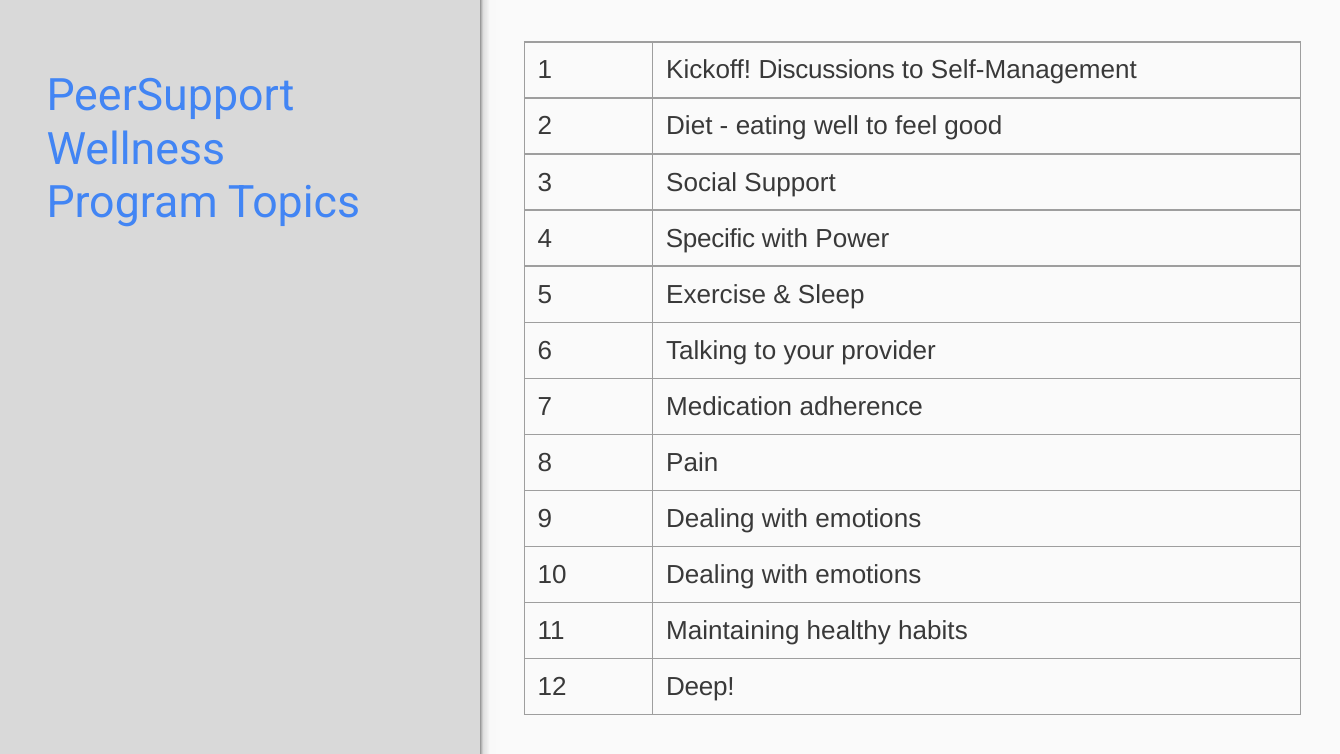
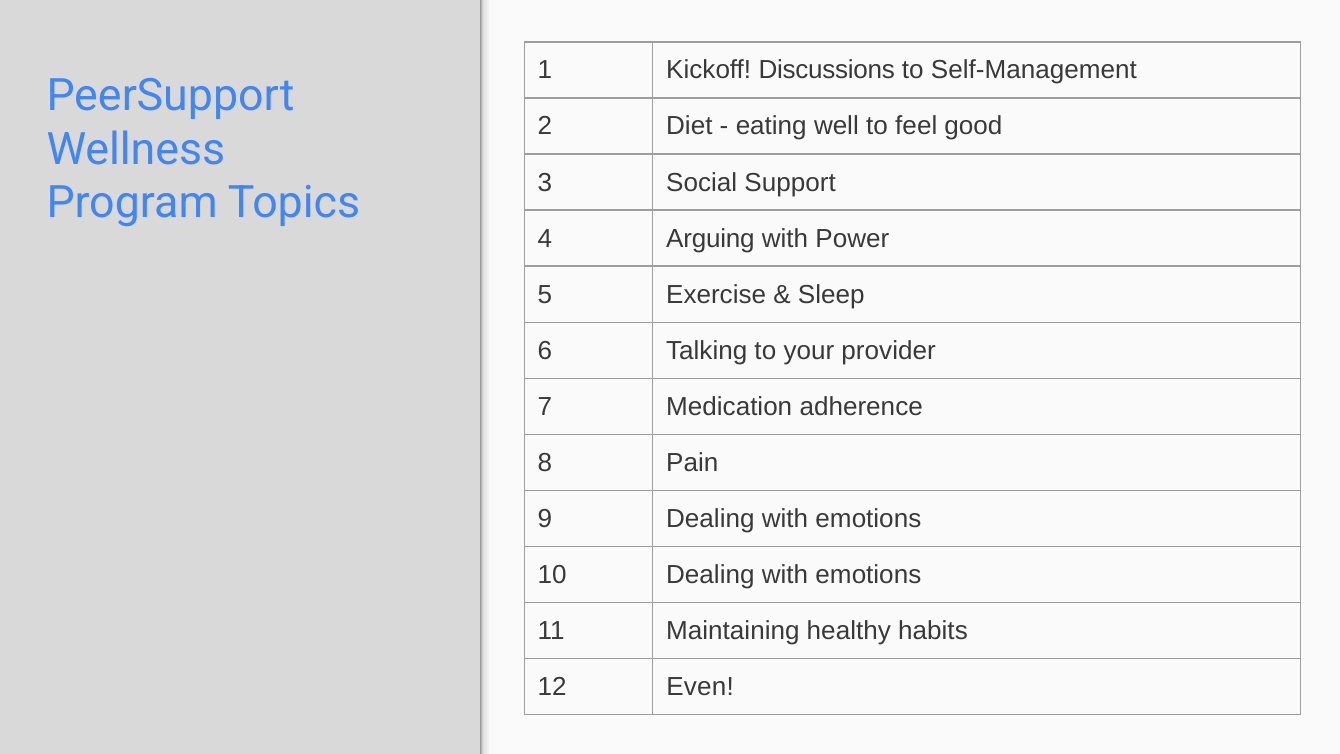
Specific: Specific -> Arguing (710, 238)
Deep: Deep -> Even (700, 687)
